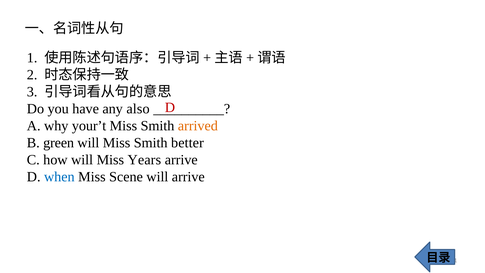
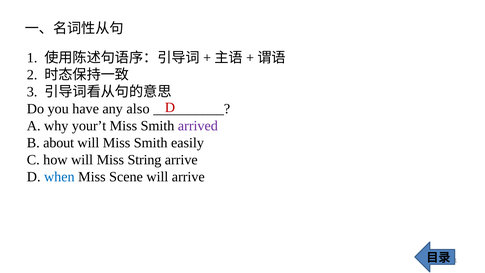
arrived colour: orange -> purple (198, 126)
green: green -> about (59, 143)
better: better -> easily (187, 143)
Years: Years -> String (144, 160)
